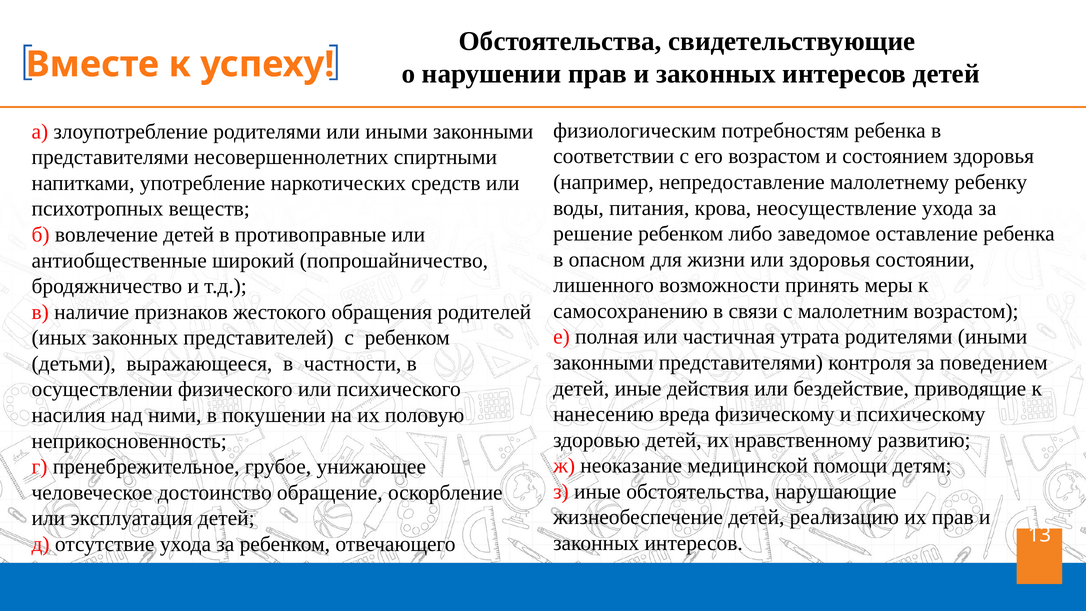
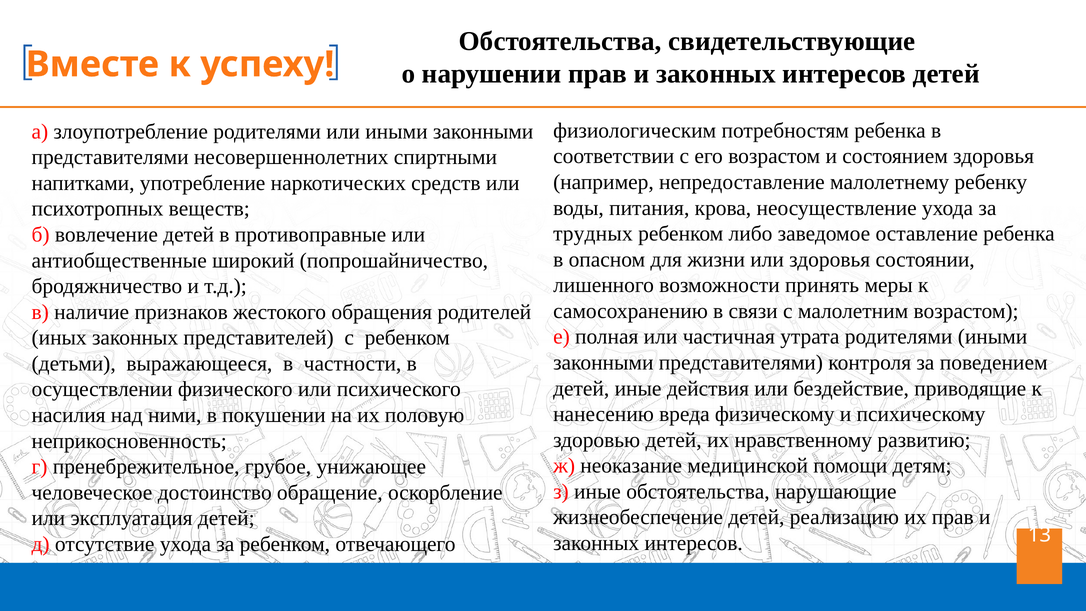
решение: решение -> трудных (593, 234)
